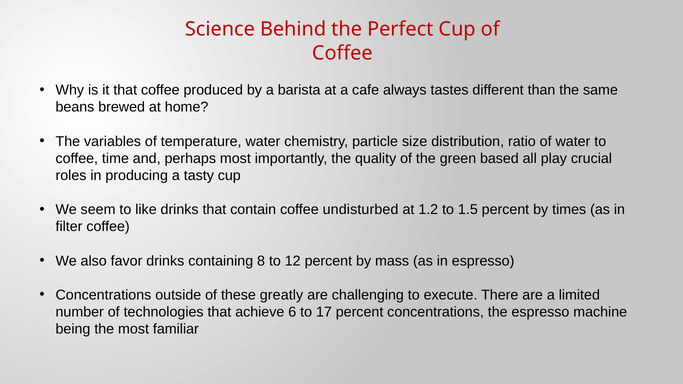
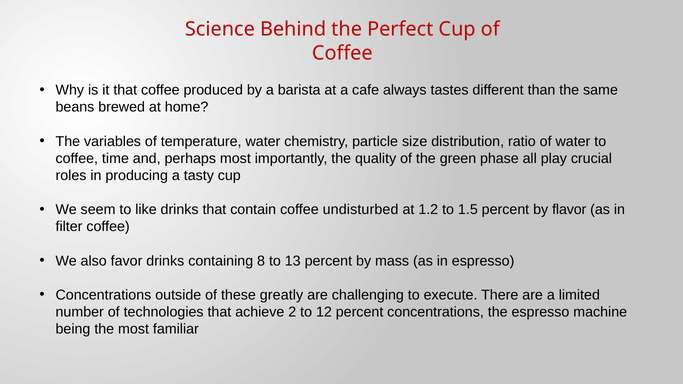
based: based -> phase (499, 159)
times: times -> flavor (569, 210)
12: 12 -> 13 (293, 261)
6: 6 -> 2 (292, 312)
17: 17 -> 12 (324, 312)
